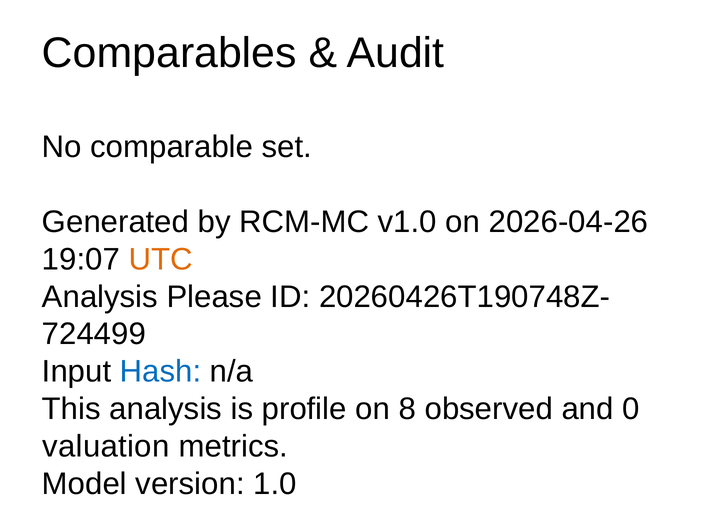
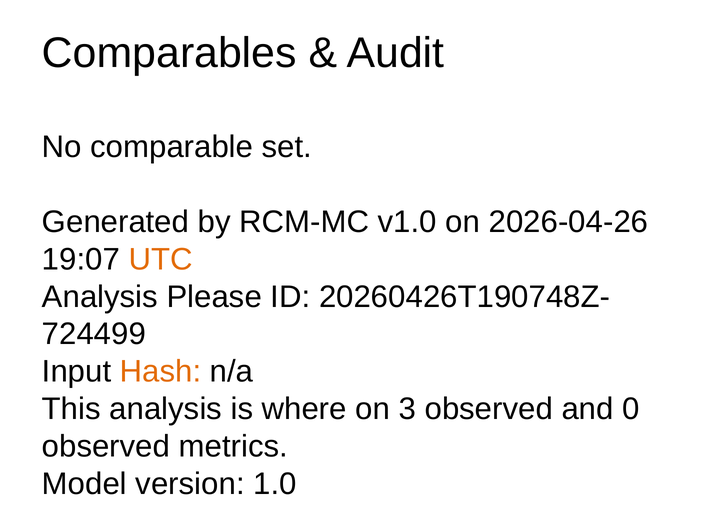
Hash colour: blue -> orange (161, 371)
profile: profile -> where (304, 409)
8: 8 -> 3 (407, 409)
valuation: valuation -> observed (106, 446)
